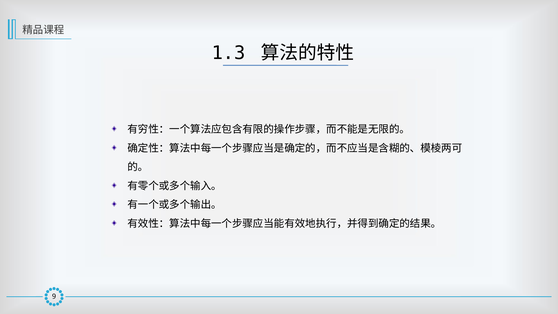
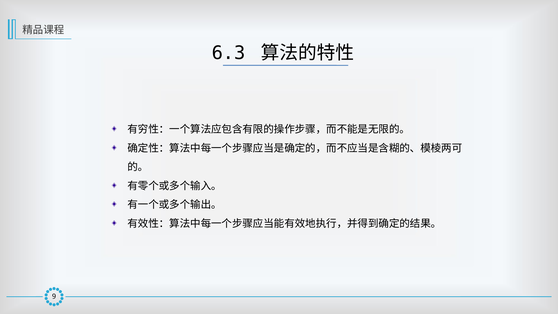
1.3: 1.3 -> 6.3 (228, 53)
